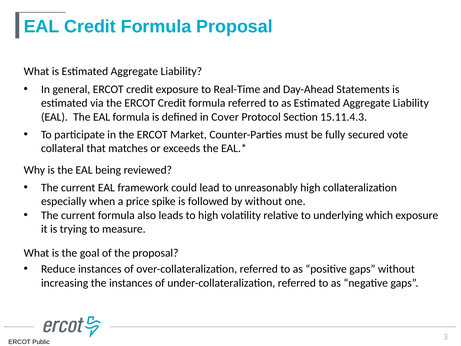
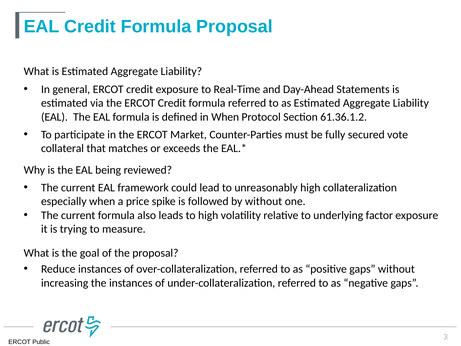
in Cover: Cover -> When (225, 117)
15.11.4.3: 15.11.4.3 -> 61.36.1.2 (344, 117)
which: which -> factor (379, 215)
